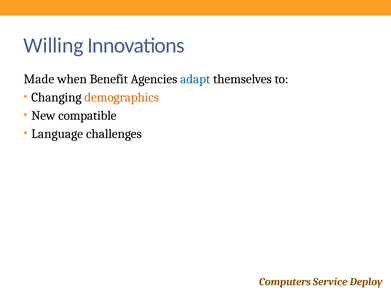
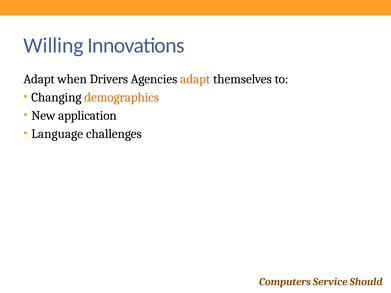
Made: Made -> Adapt (39, 79)
Benefit: Benefit -> Drivers (109, 79)
adapt colour: blue -> orange (195, 79)
compatible: compatible -> application (87, 116)
Deploy: Deploy -> Should (366, 282)
